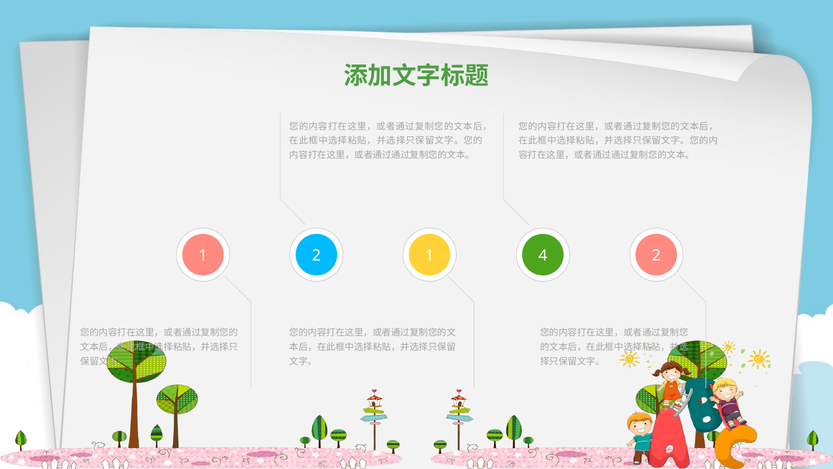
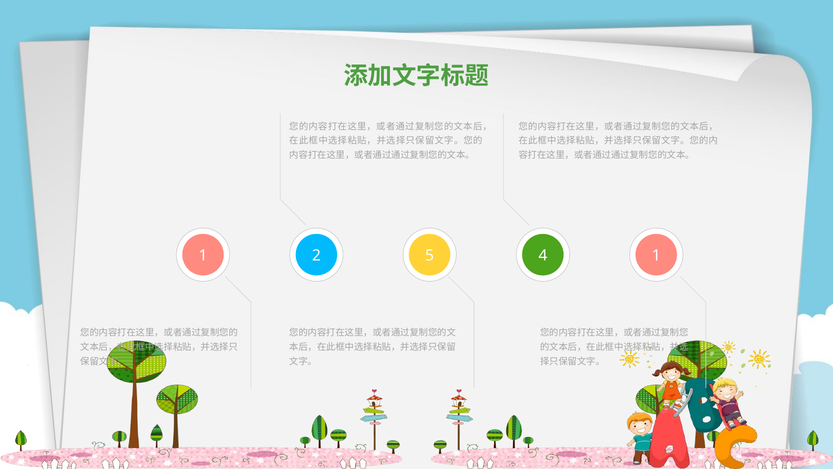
2 1: 1 -> 5 (430, 255)
4 2: 2 -> 1 (656, 255)
